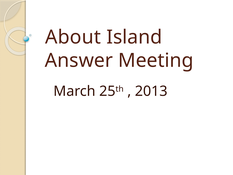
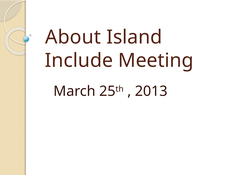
Answer: Answer -> Include (79, 60)
